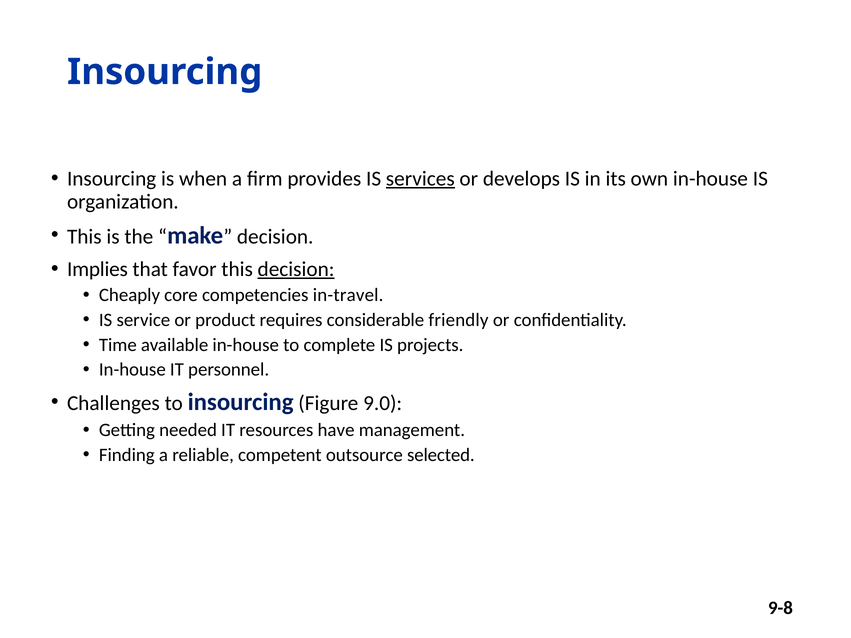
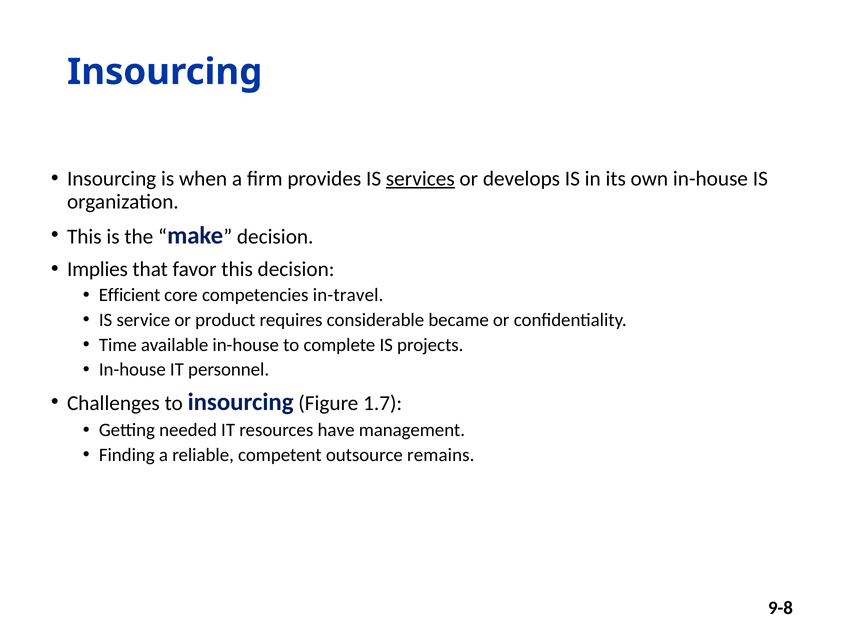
decision underline: present -> none (296, 269)
Cheaply: Cheaply -> Efficient (130, 295)
friendly: friendly -> became (459, 320)
9.0: 9.0 -> 1.7 (383, 403)
selected: selected -> remains (441, 455)
